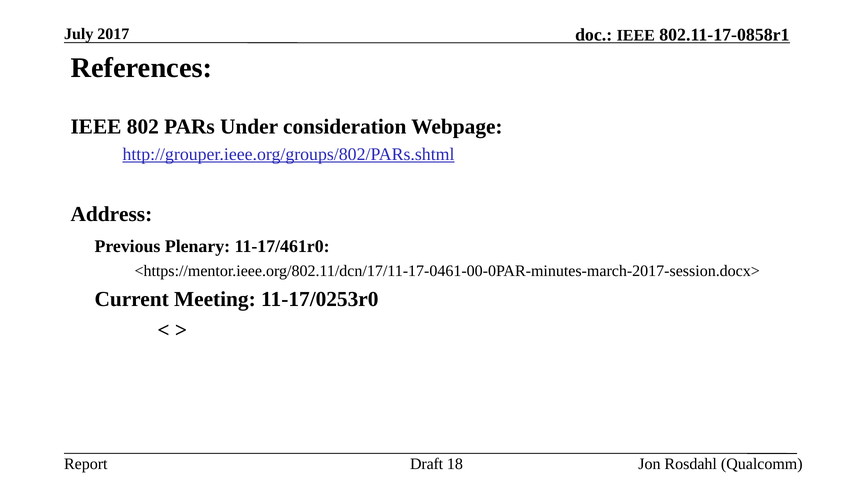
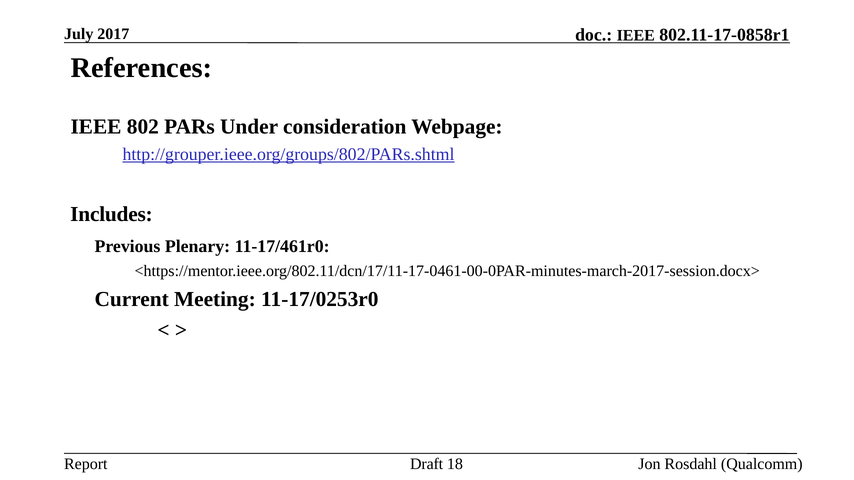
Address: Address -> Includes (111, 214)
